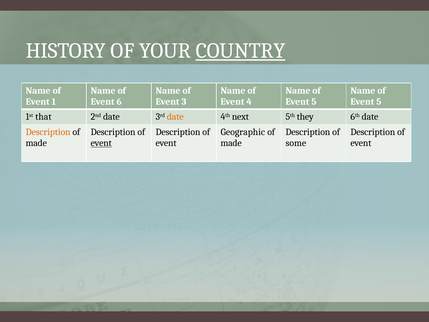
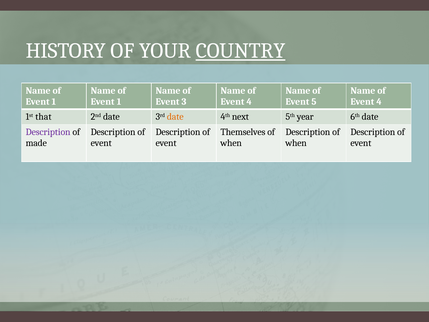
6: 6 -> 1 (119, 101)
5: 5 -> 4 (379, 101)
they: they -> year (305, 117)
Description colour: orange -> purple (48, 132)
Geographic: Geographic -> Themselves (243, 132)
event underline: present -> none (101, 143)
made: made -> when (231, 143)
some: some -> when (296, 143)
